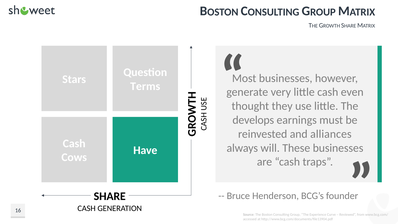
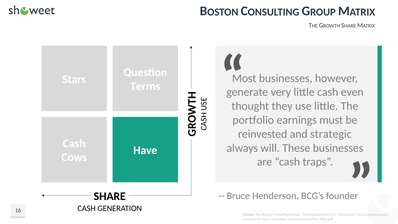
develops: develops -> portfolio (253, 120)
alliances: alliances -> strategic (331, 134)
